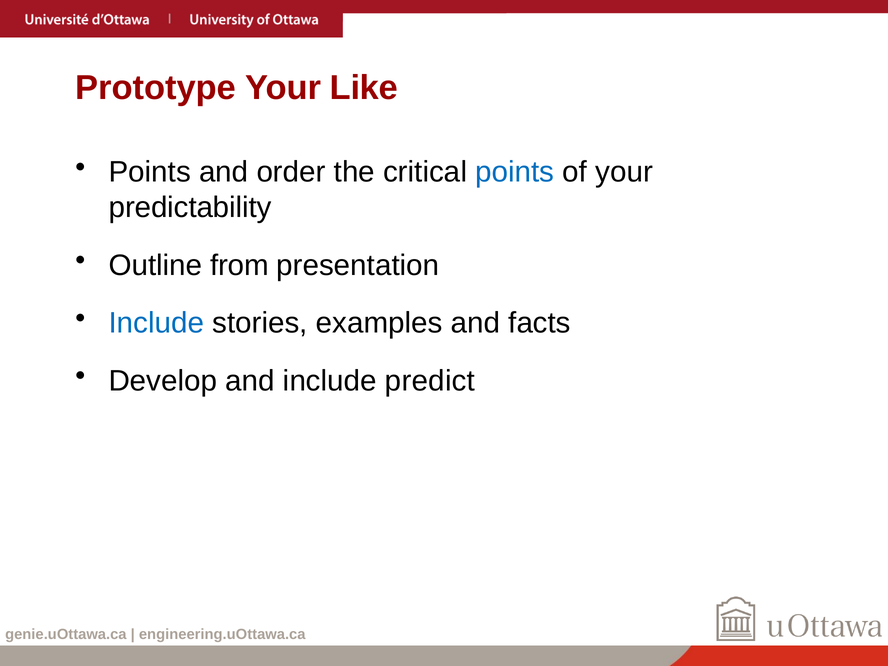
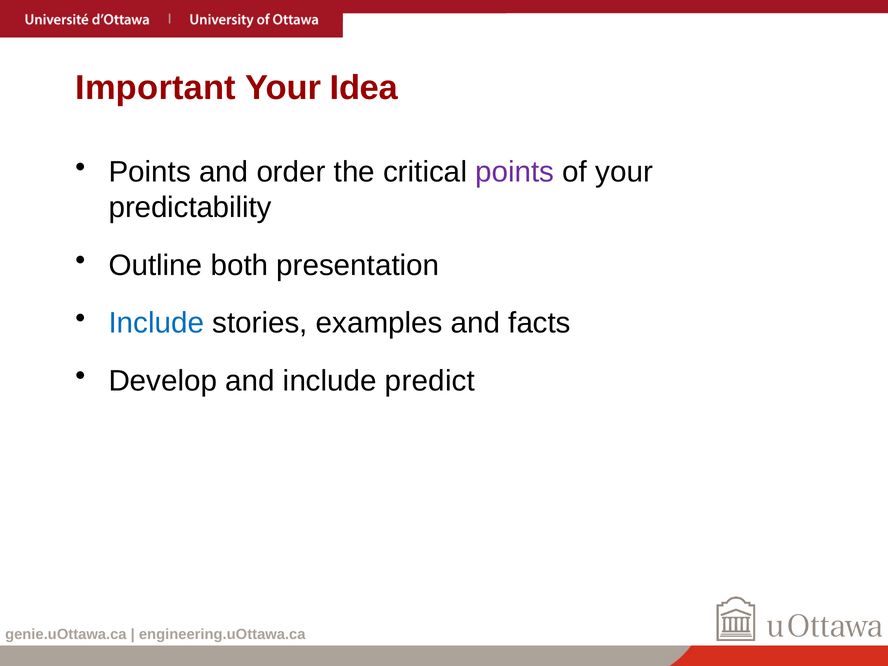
Prototype: Prototype -> Important (156, 88)
Like: Like -> Idea (364, 88)
points colour: blue -> purple (515, 172)
from: from -> both (239, 265)
